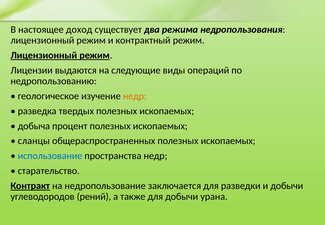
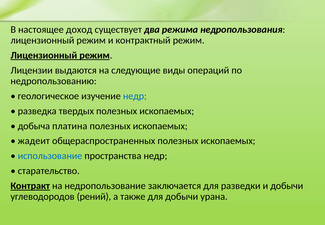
недр colour: orange -> blue (135, 96)
процент: процент -> платина (70, 126)
сланцы: сланцы -> жадеит (34, 141)
